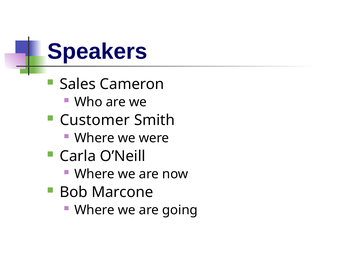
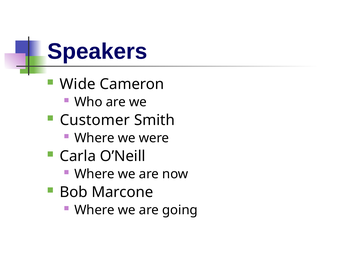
Sales: Sales -> Wide (78, 84)
